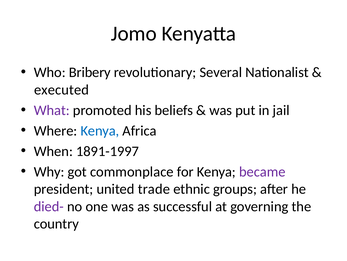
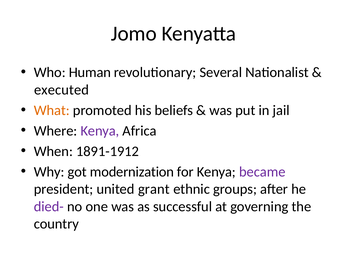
Bribery: Bribery -> Human (90, 72)
What colour: purple -> orange (52, 110)
Kenya colour: blue -> purple (100, 130)
1891-1997: 1891-1997 -> 1891-1912 (108, 151)
commonplace: commonplace -> modernization (132, 171)
trade: trade -> grant (154, 189)
